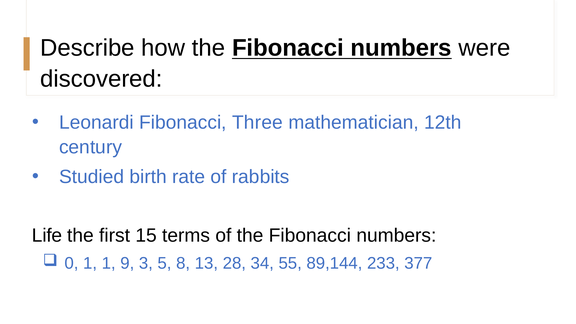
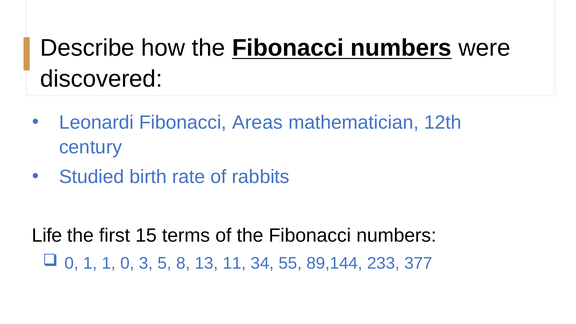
Three: Three -> Areas (257, 123)
1 9: 9 -> 0 (127, 263)
28: 28 -> 11 (234, 263)
